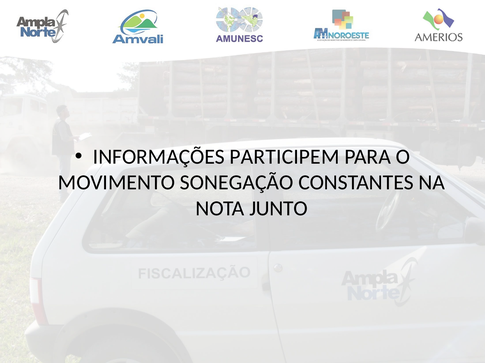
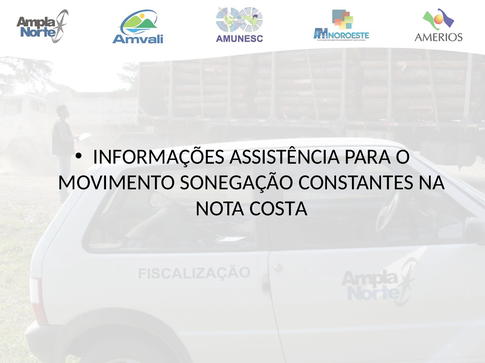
PARTICIPEM: PARTICIPEM -> ASSISTÊNCIA (285, 157)
JUNTO: JUNTO -> COSTA (279, 209)
